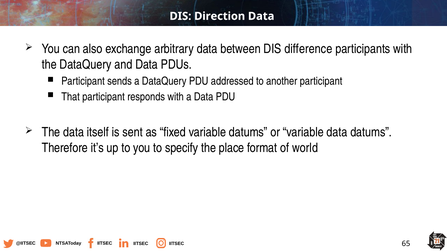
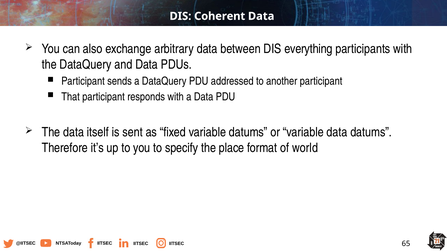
Direction: Direction -> Coherent (220, 16)
difference: difference -> everything (308, 49)
